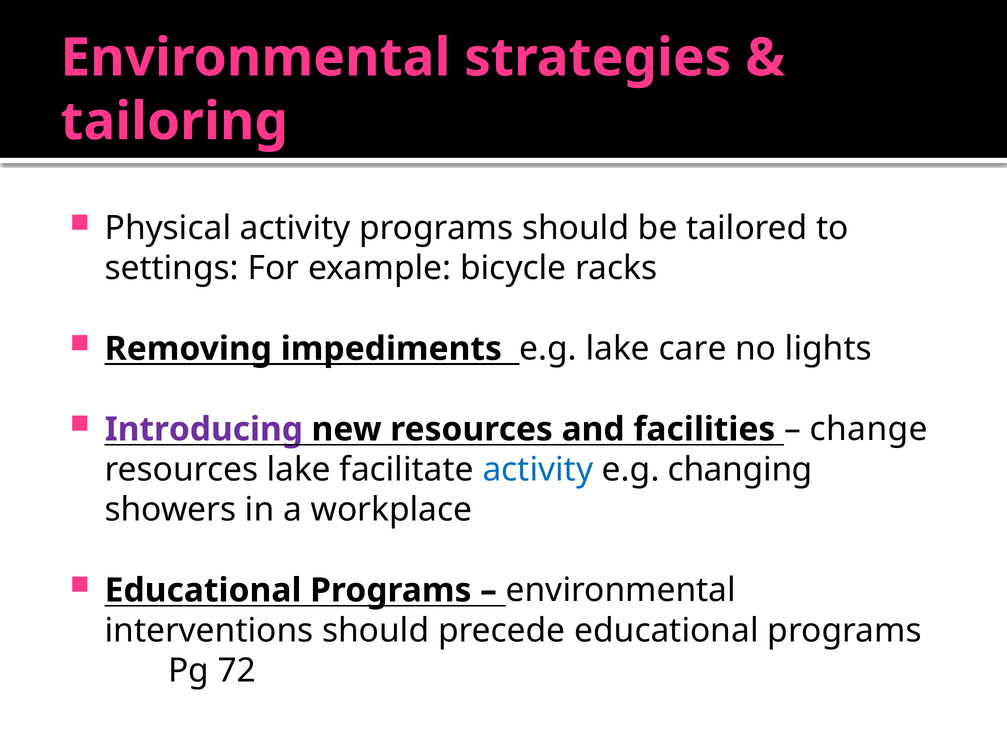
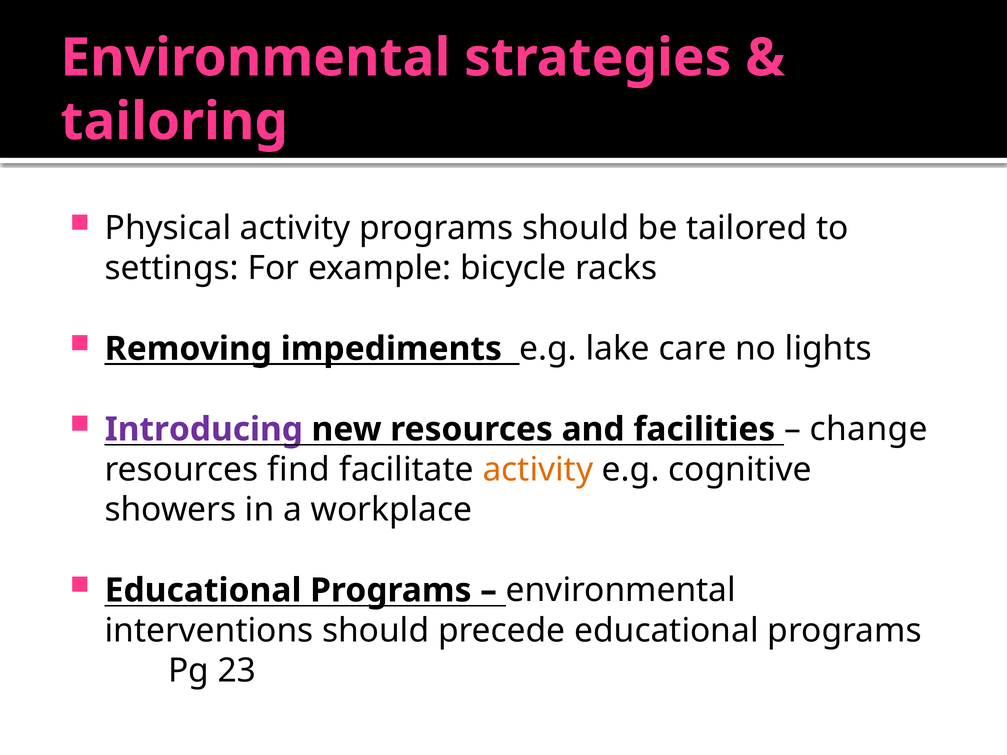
resources lake: lake -> find (299, 470)
activity colour: blue -> orange (538, 470)
changing: changing -> cognitive (740, 470)
72: 72 -> 23 (237, 671)
